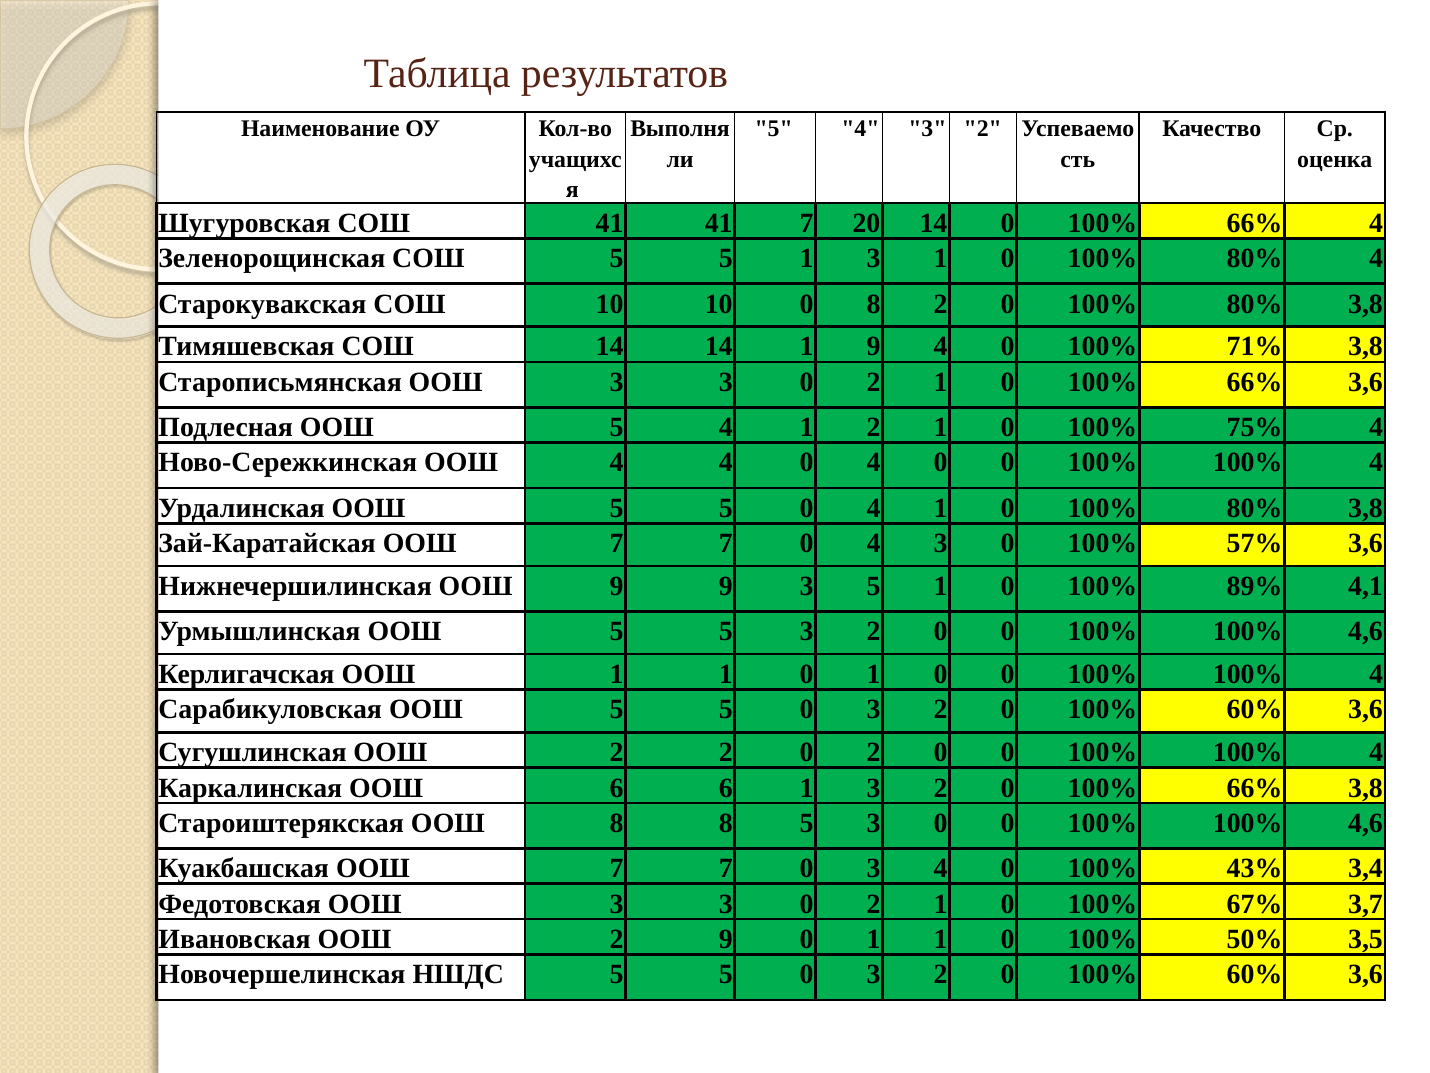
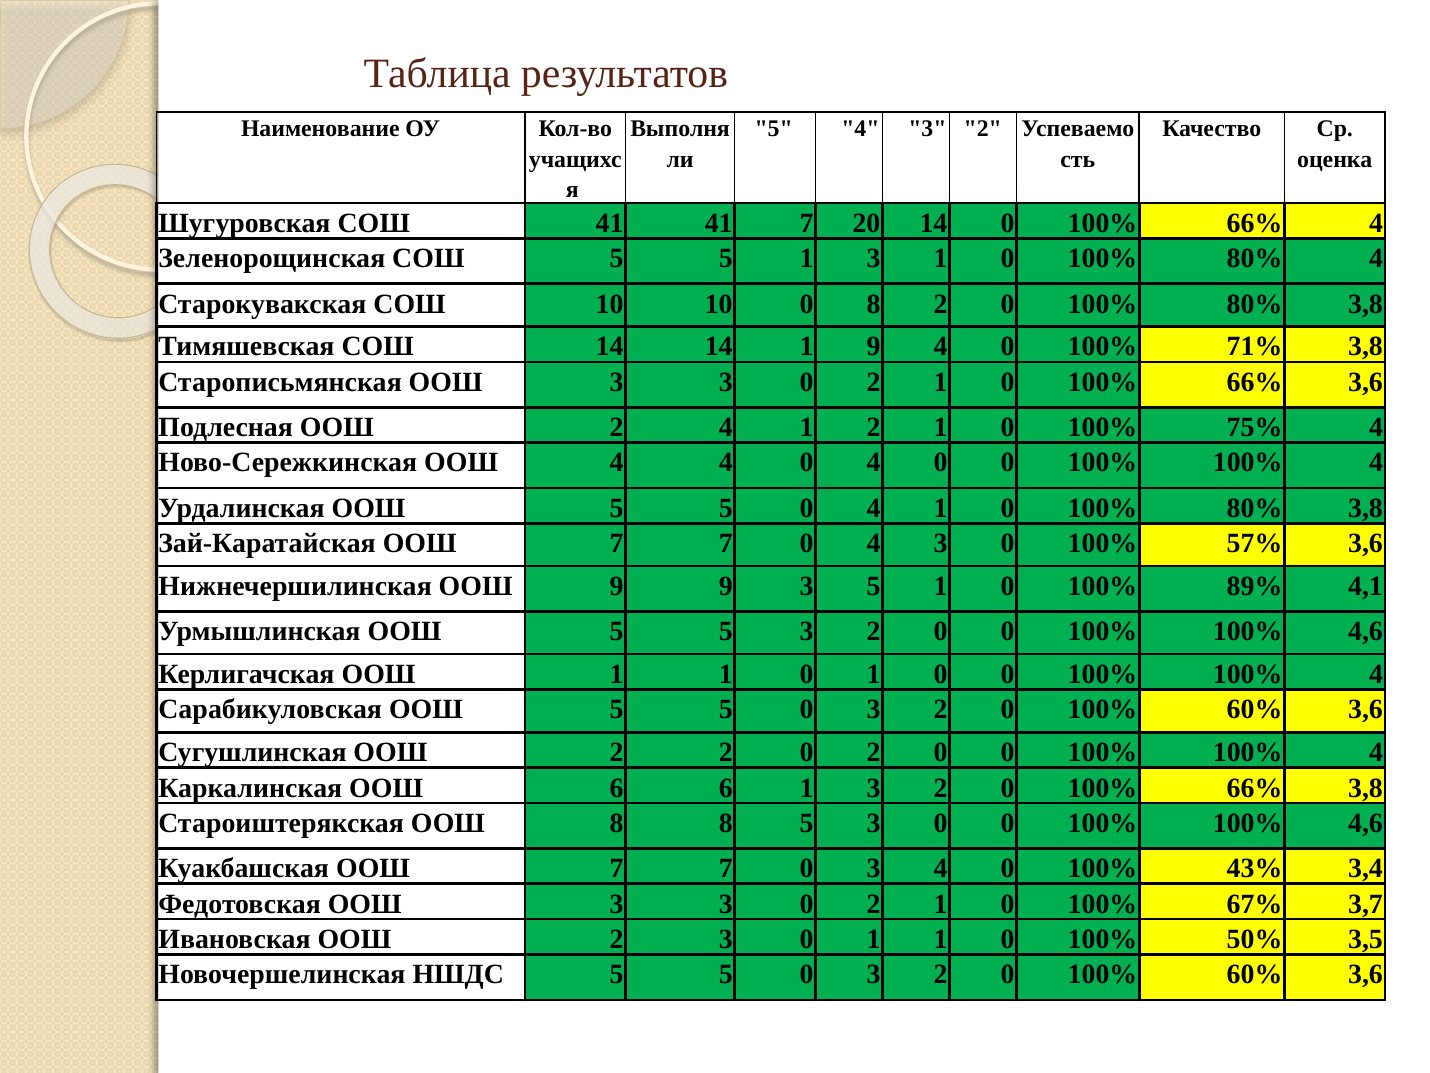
Подлесная ООШ 5: 5 -> 2 (617, 427)
2 9: 9 -> 3 (726, 939)
